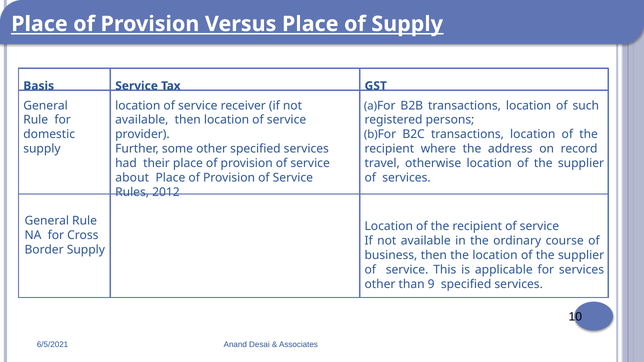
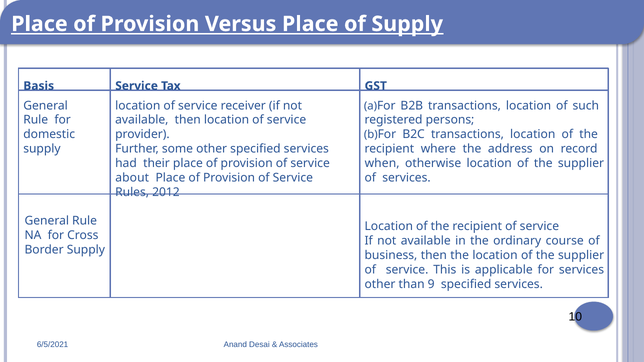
travel: travel -> when (382, 164)
